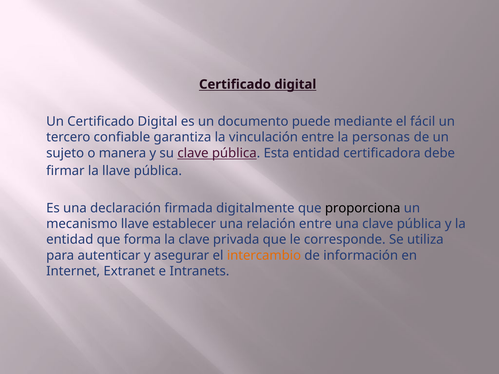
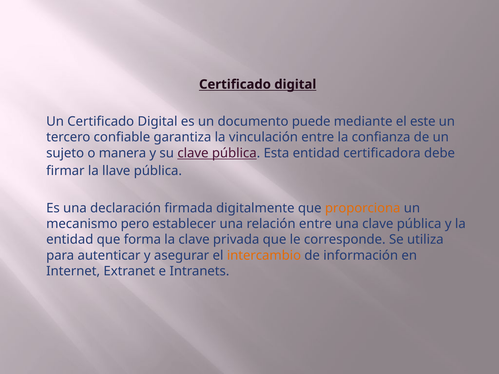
fácil: fácil -> este (423, 122)
personas: personas -> confianza (381, 137)
proporciona colour: black -> orange (363, 208)
mecanismo llave: llave -> pero (135, 224)
